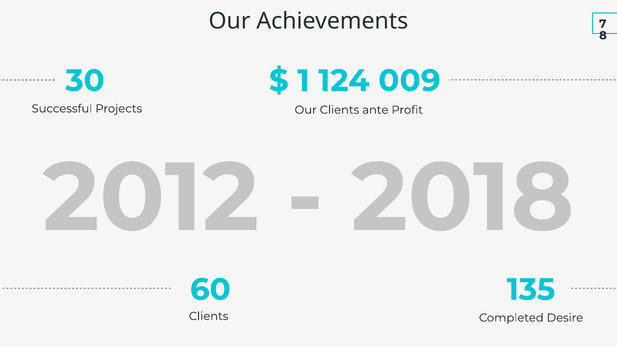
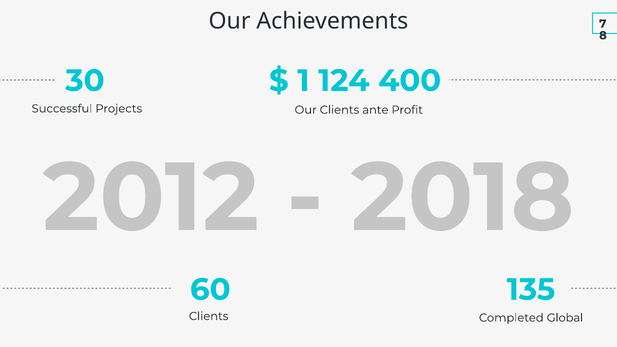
009: 009 -> 400 (410, 81)
Desire: Desire -> Global (565, 318)
